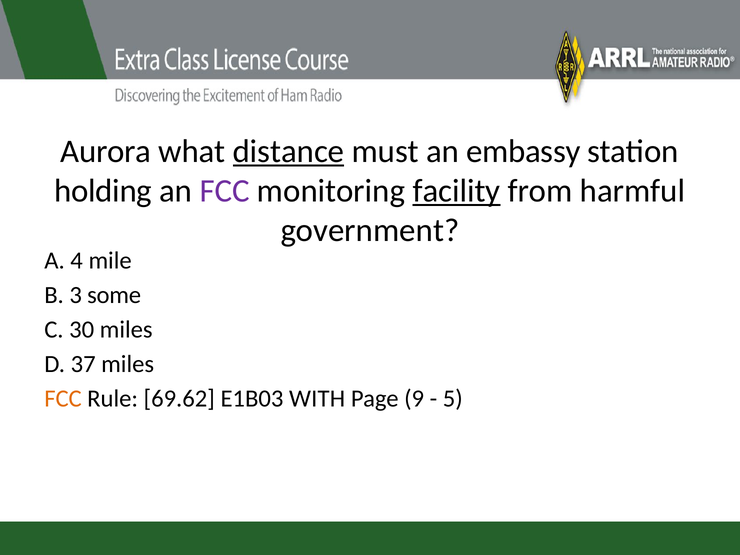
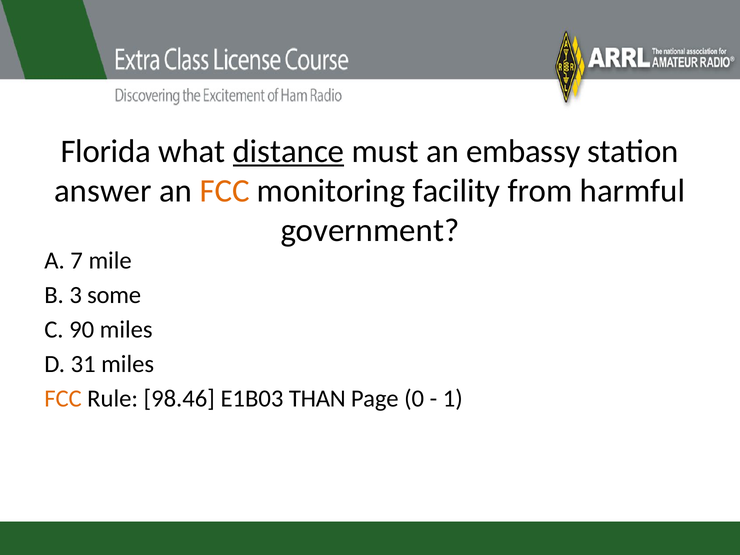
Aurora: Aurora -> Florida (106, 151)
holding: holding -> answer (103, 191)
FCC colour: purple -> orange (225, 191)
facility underline: present -> none (456, 191)
4: 4 -> 7 (77, 261)
30: 30 -> 90 (82, 330)
37: 37 -> 31 (83, 364)
69.62: 69.62 -> 98.46 (179, 399)
WITH: WITH -> THAN (317, 399)
9: 9 -> 0 (414, 399)
5: 5 -> 1 (453, 399)
